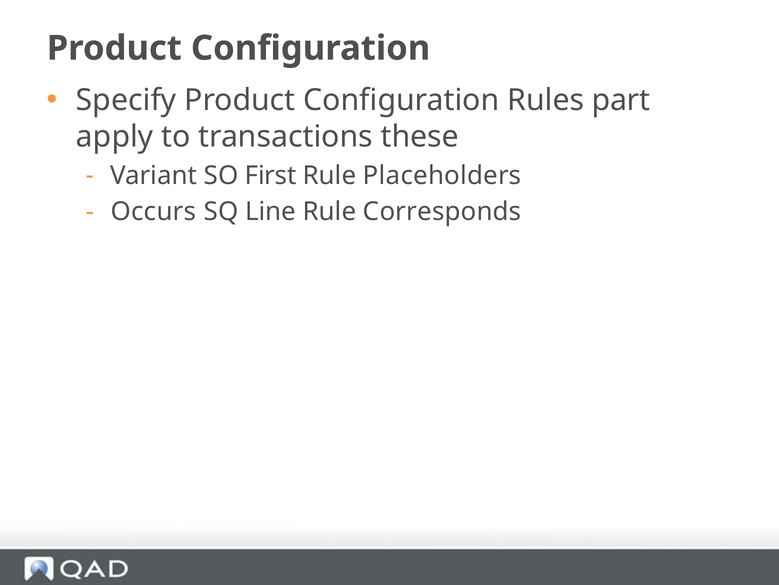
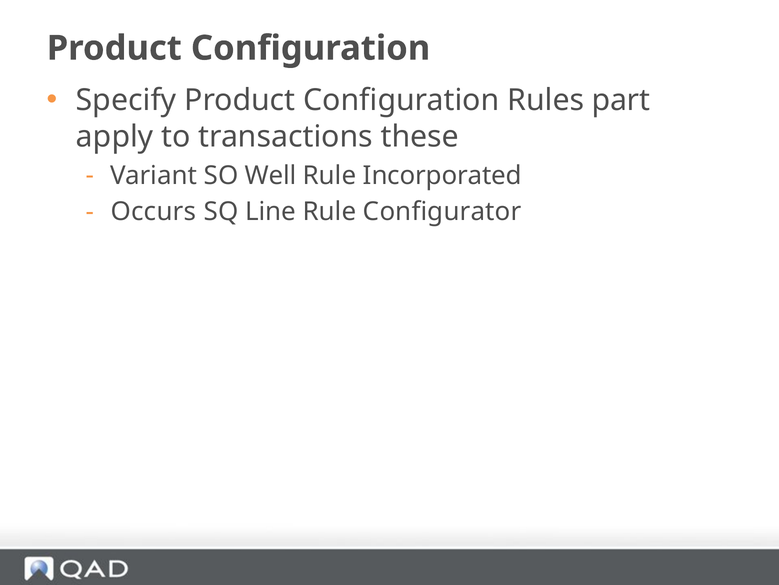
First: First -> Well (271, 175)
Placeholders: Placeholders -> Incorporated (442, 175)
Corresponds: Corresponds -> Configurator (442, 212)
